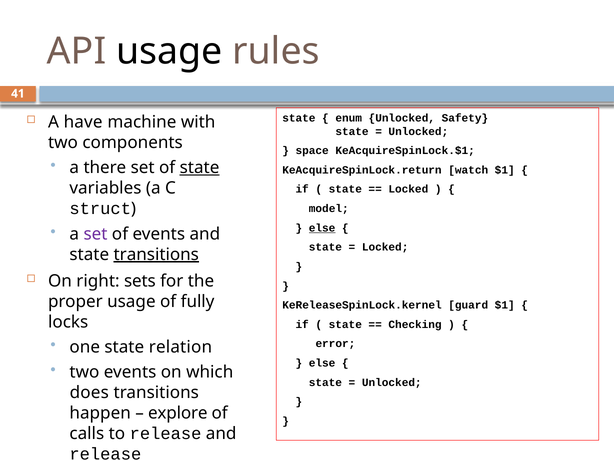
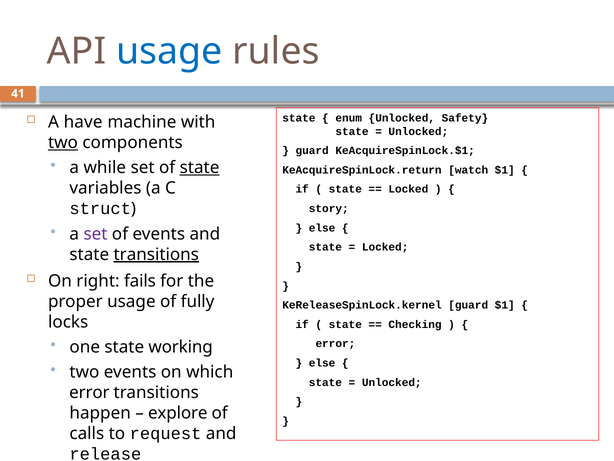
usage colour: black -> blue (169, 51)
two underline: none -> present (63, 142)
space: space -> guard (312, 151)
there: there -> while (105, 168)
model: model -> story (329, 208)
else underline: present -> none (322, 228)
sets: sets -> fails (140, 281)
relation: relation -> working (181, 347)
does: does -> error (89, 392)
to release: release -> request (166, 433)
